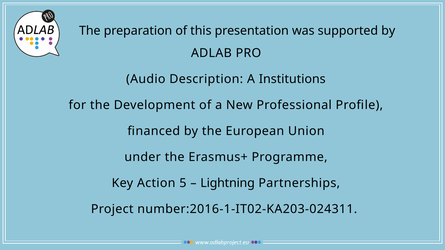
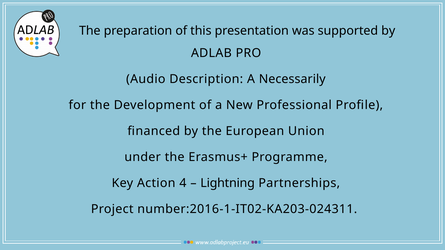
Institutions: Institutions -> Necessarily (292, 79)
5: 5 -> 4 (183, 183)
